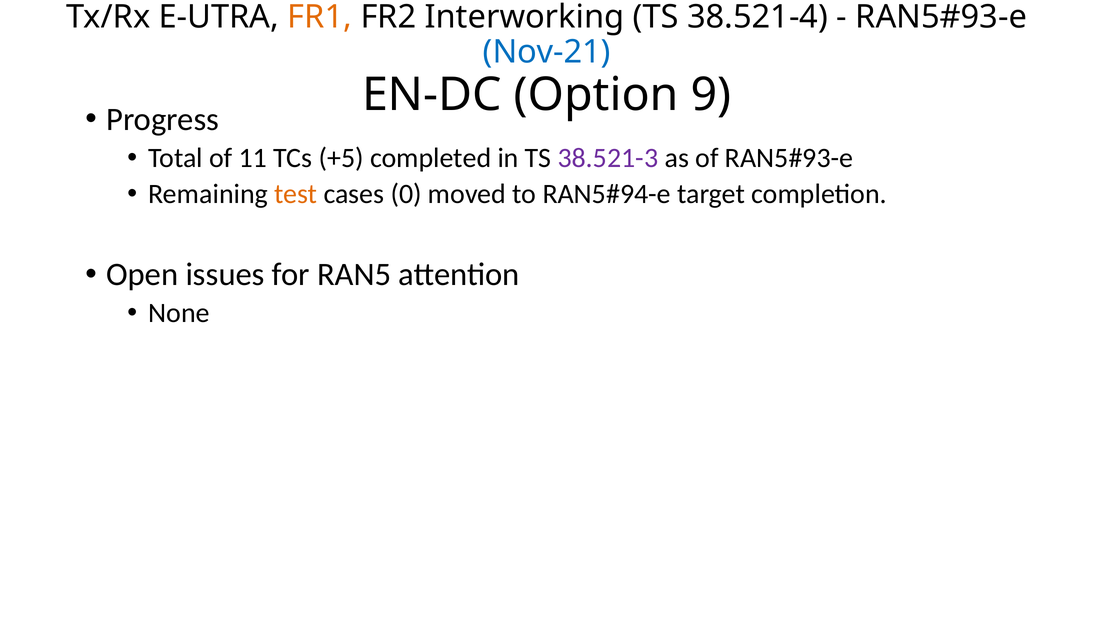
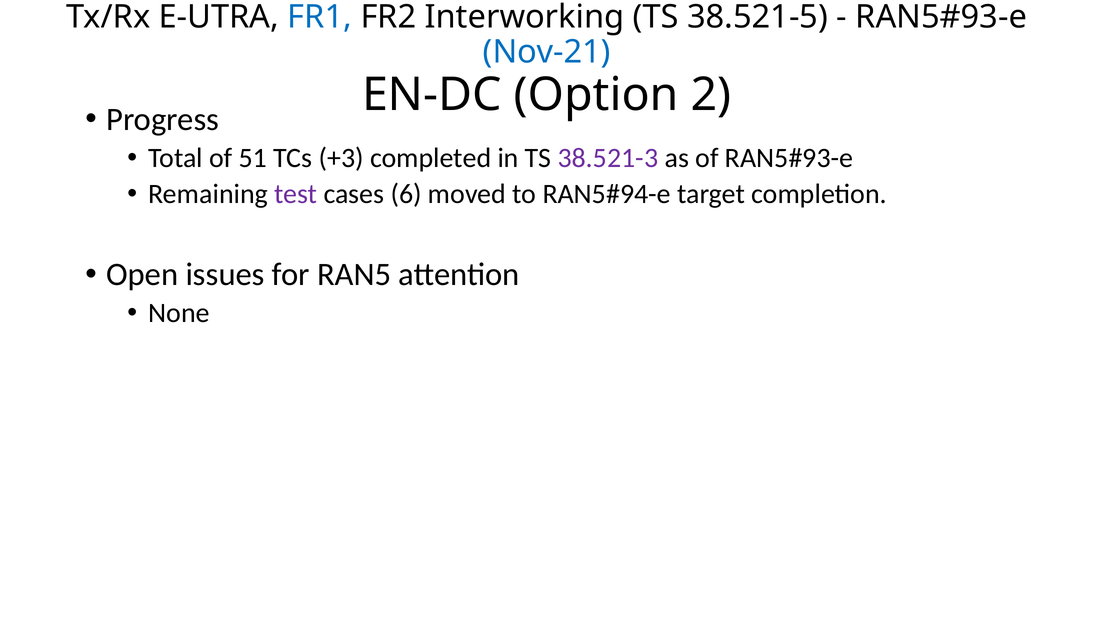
FR1 colour: orange -> blue (320, 17)
38.521-4: 38.521-4 -> 38.521-5 (757, 17)
9: 9 -> 2 (711, 95)
11: 11 -> 51 (253, 158)
+5: +5 -> +3 (341, 158)
test colour: orange -> purple (296, 194)
0: 0 -> 6 (406, 194)
